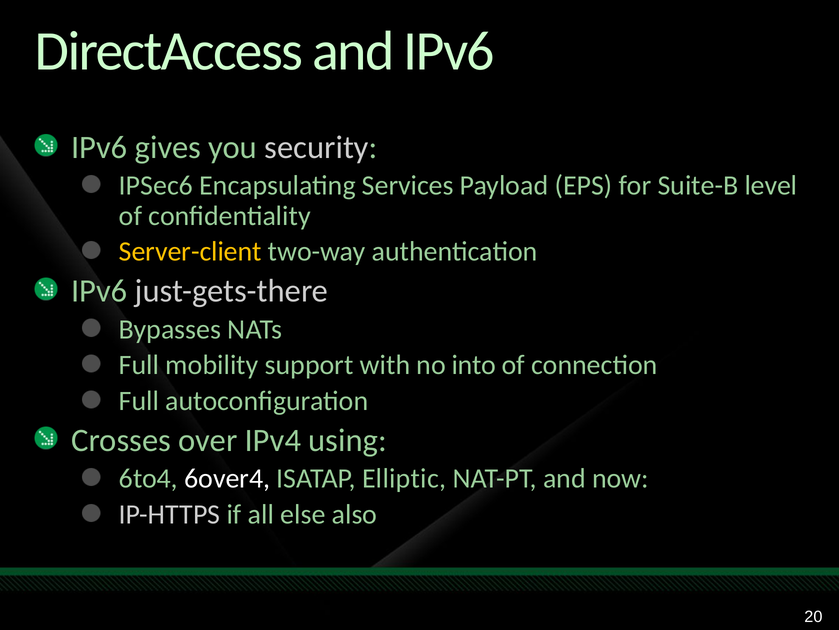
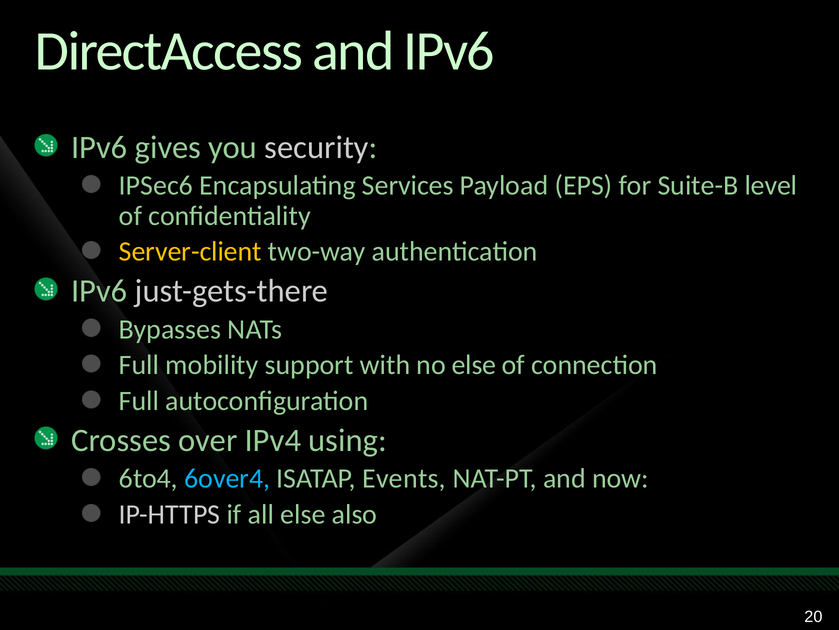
no into: into -> else (474, 365)
6over4 colour: white -> light blue (227, 478)
Elliptic: Elliptic -> Events (404, 478)
